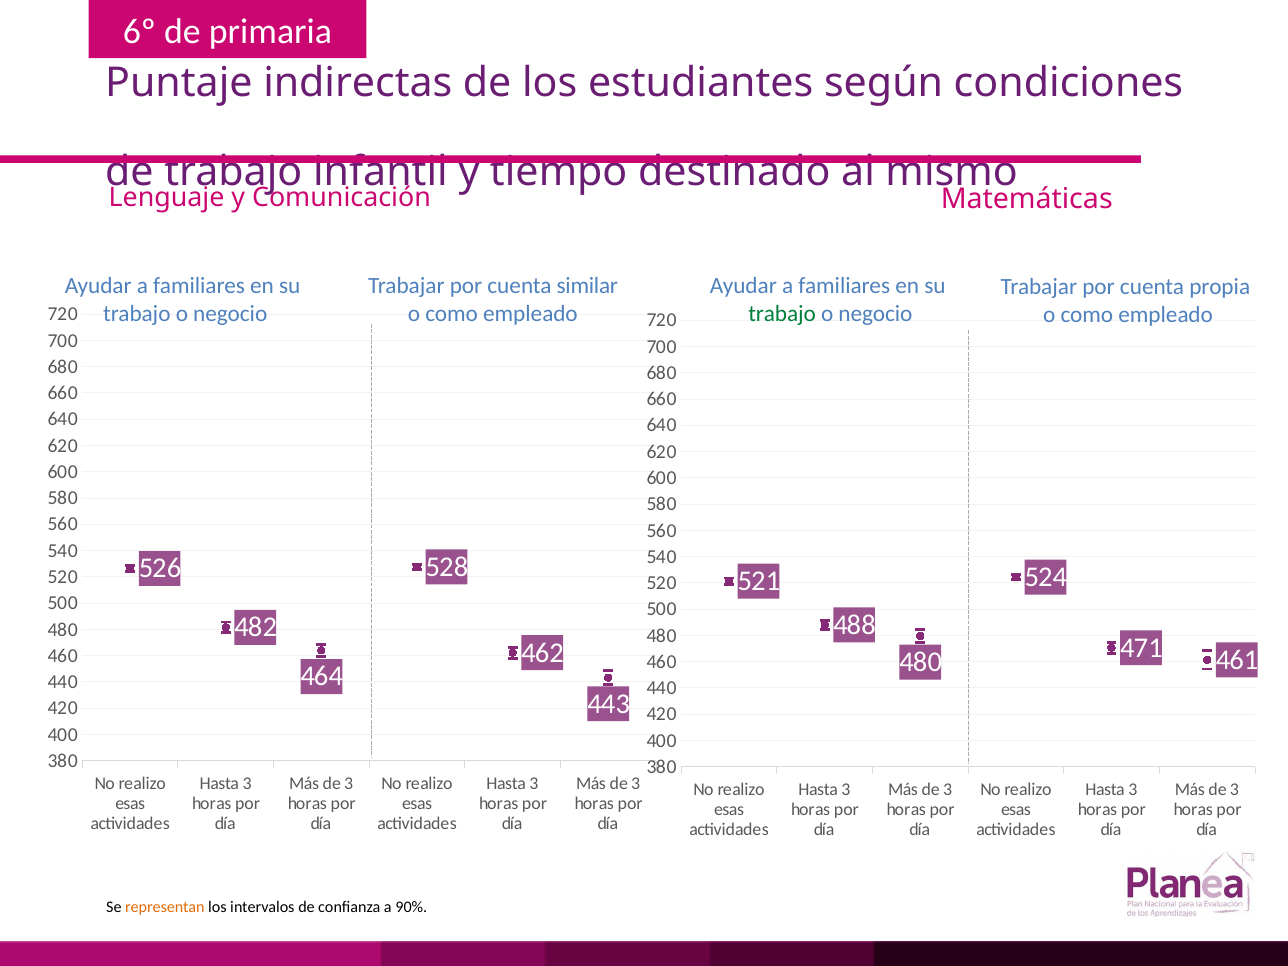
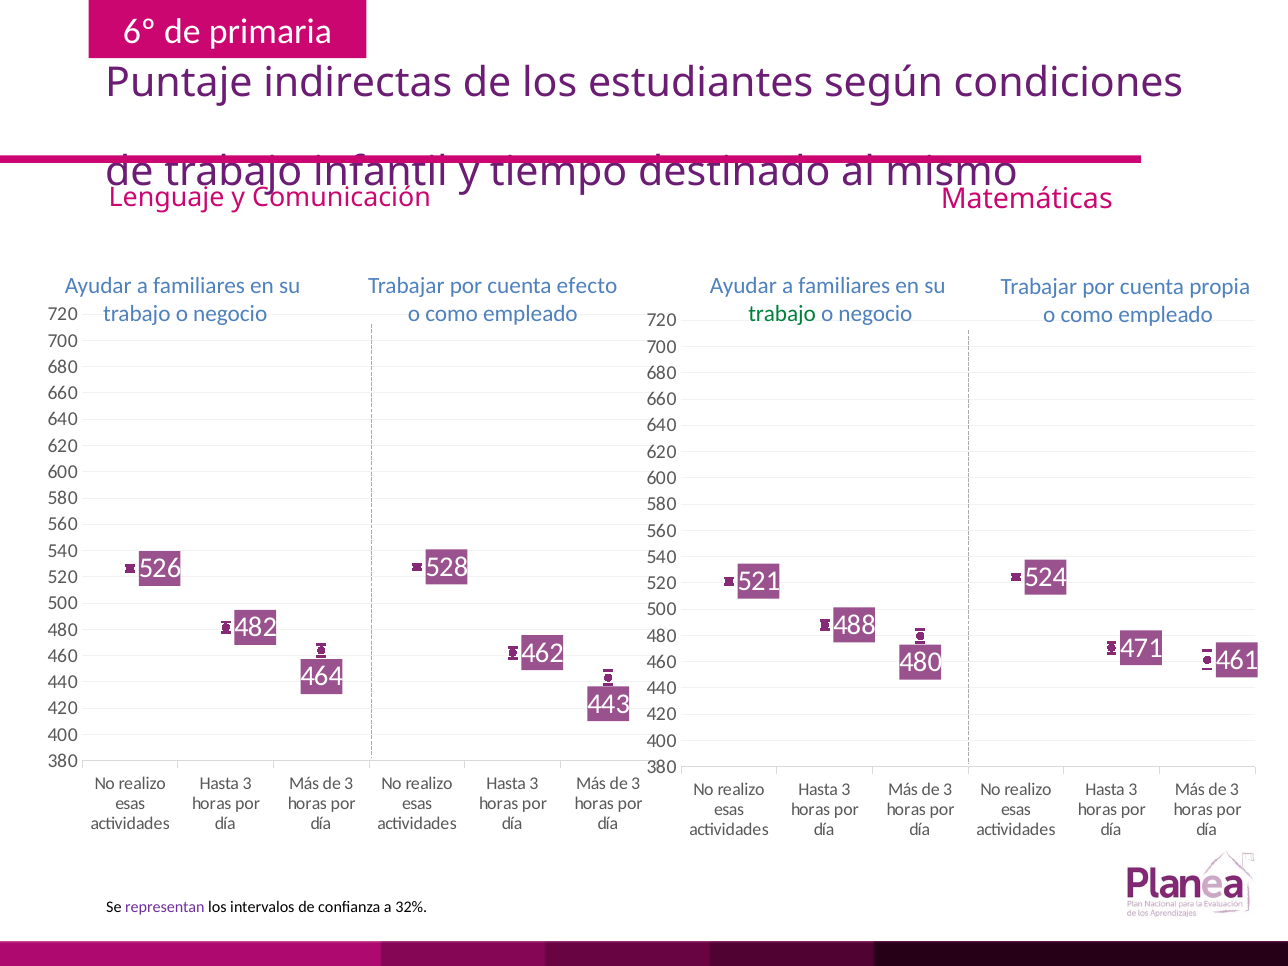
similar: similar -> efecto (587, 286)
representan colour: orange -> purple (165, 907)
90%: 90% -> 32% (411, 907)
